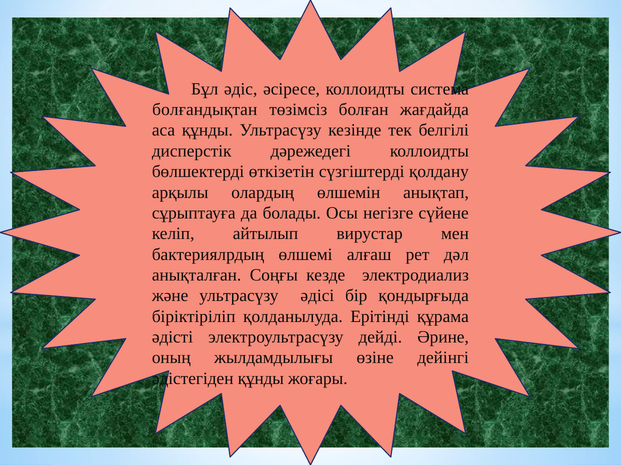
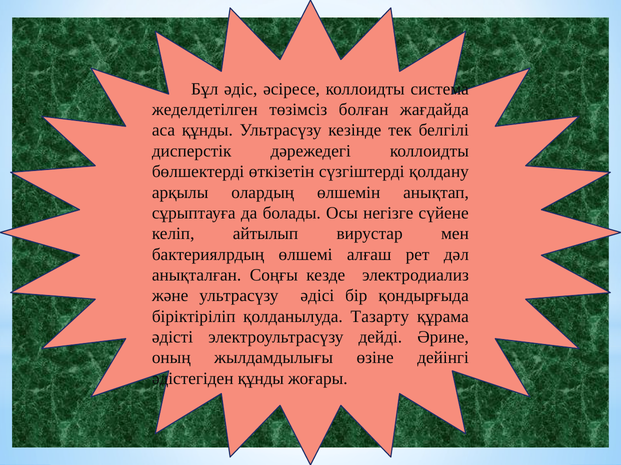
болғандықтан: болғандықтан -> жеделдетілген (205, 110)
Ерітінді: Ерітінді -> Тазарту (380, 317)
